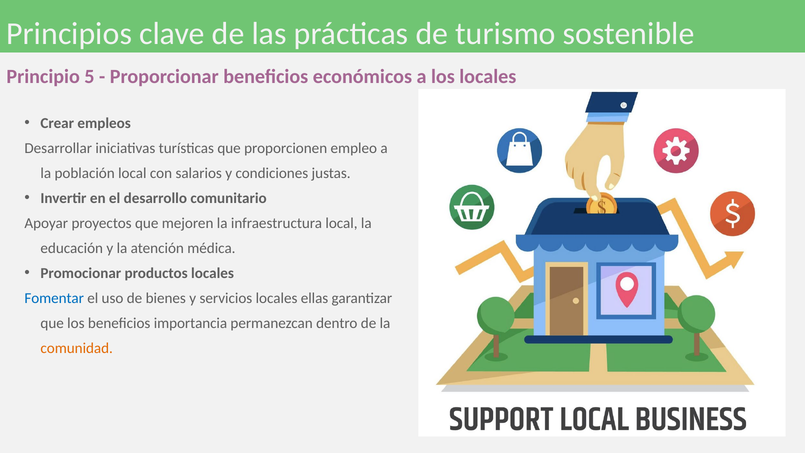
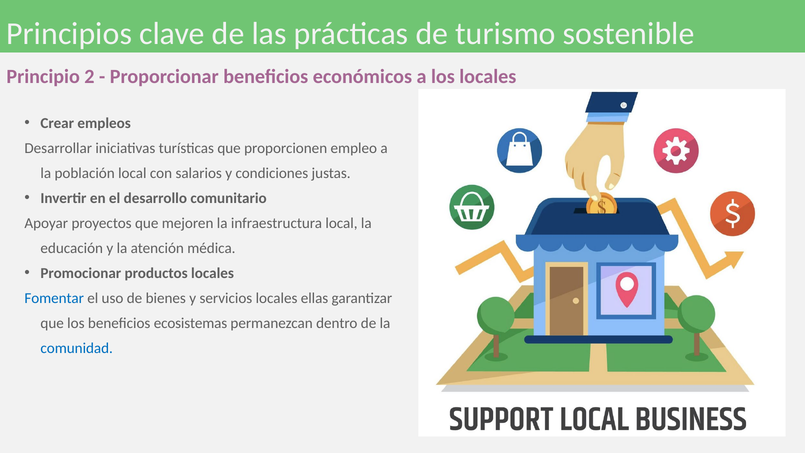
5: 5 -> 2 (89, 77)
importancia: importancia -> ecosistemas (191, 323)
comunidad colour: orange -> blue (77, 348)
